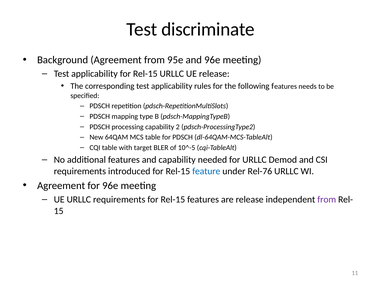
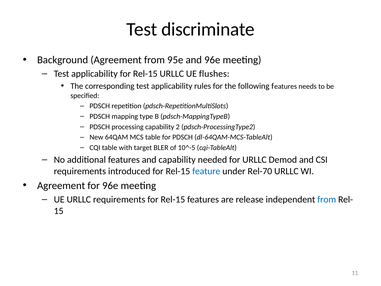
UE release: release -> flushes (214, 74)
Rel-76: Rel-76 -> Rel-70 (260, 171)
from colour: purple -> blue (327, 199)
